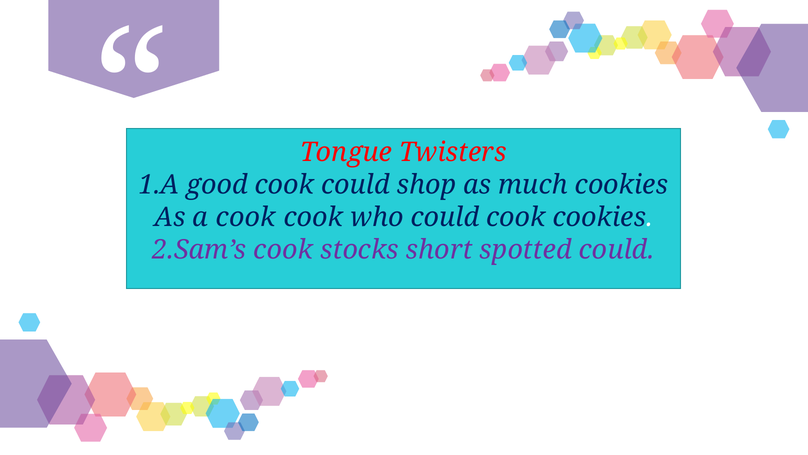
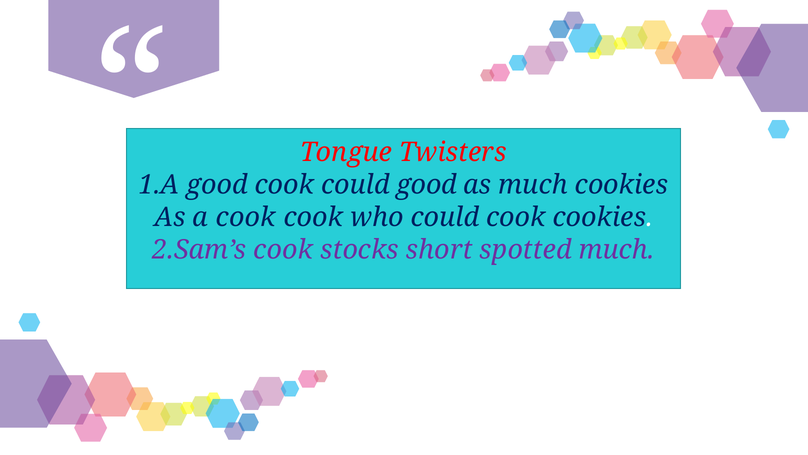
could shop: shop -> good (427, 185)
spotted could: could -> much (617, 249)
